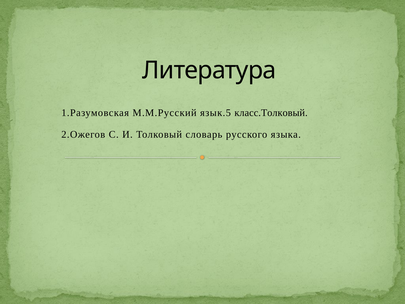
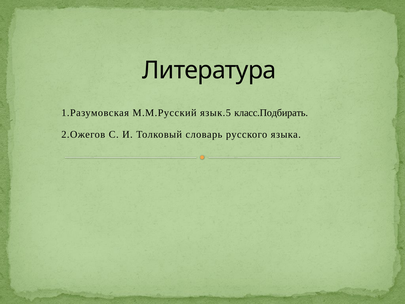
класс.Толковый: класс.Толковый -> класс.Подбирать (271, 113)
